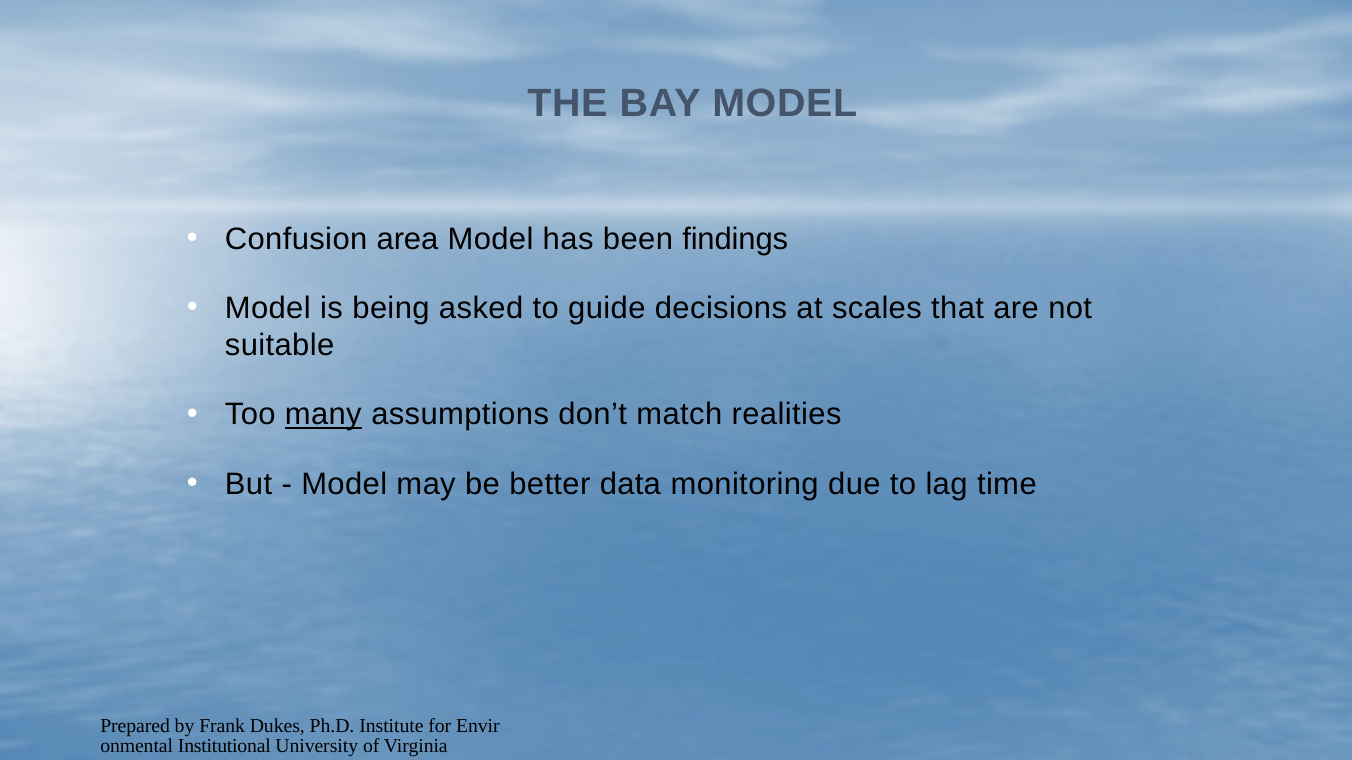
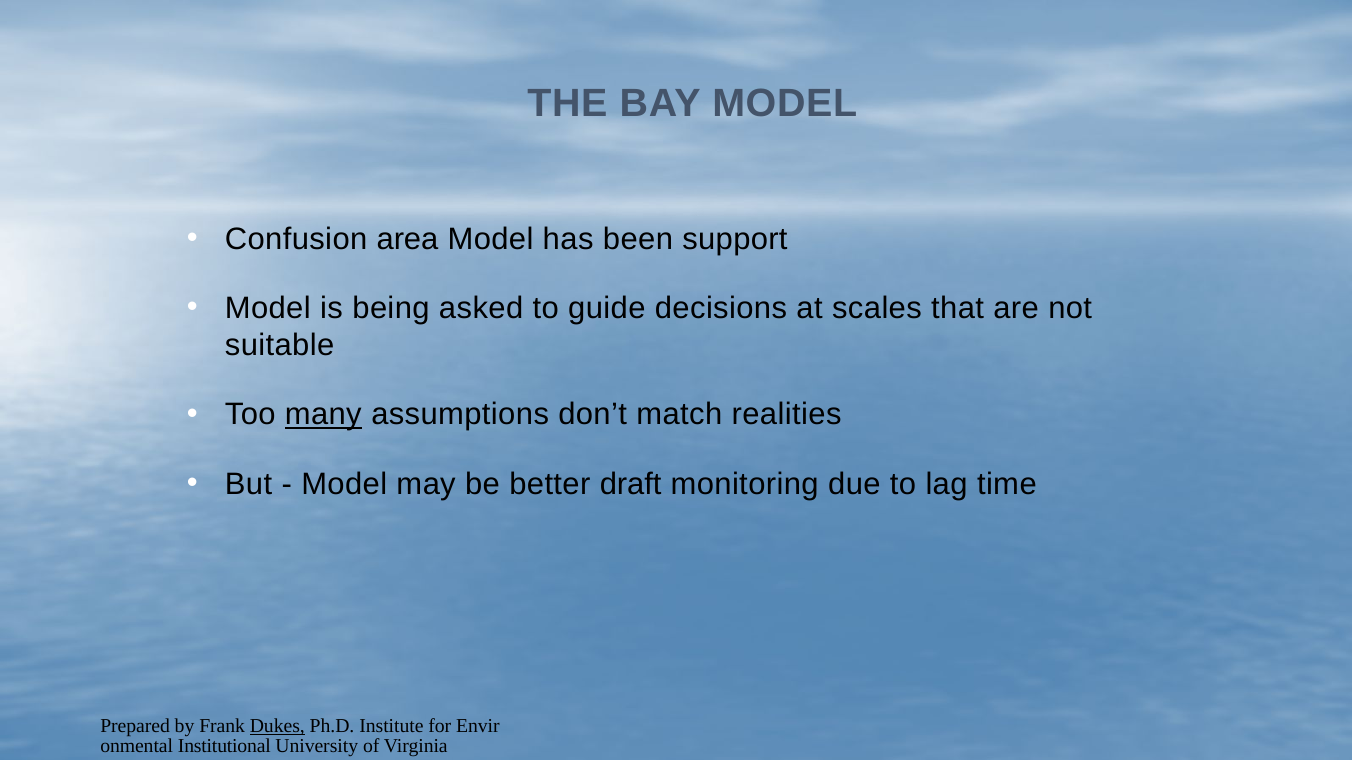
findings: findings -> support (735, 239)
data: data -> draft (631, 484)
Dukes underline: none -> present (277, 726)
